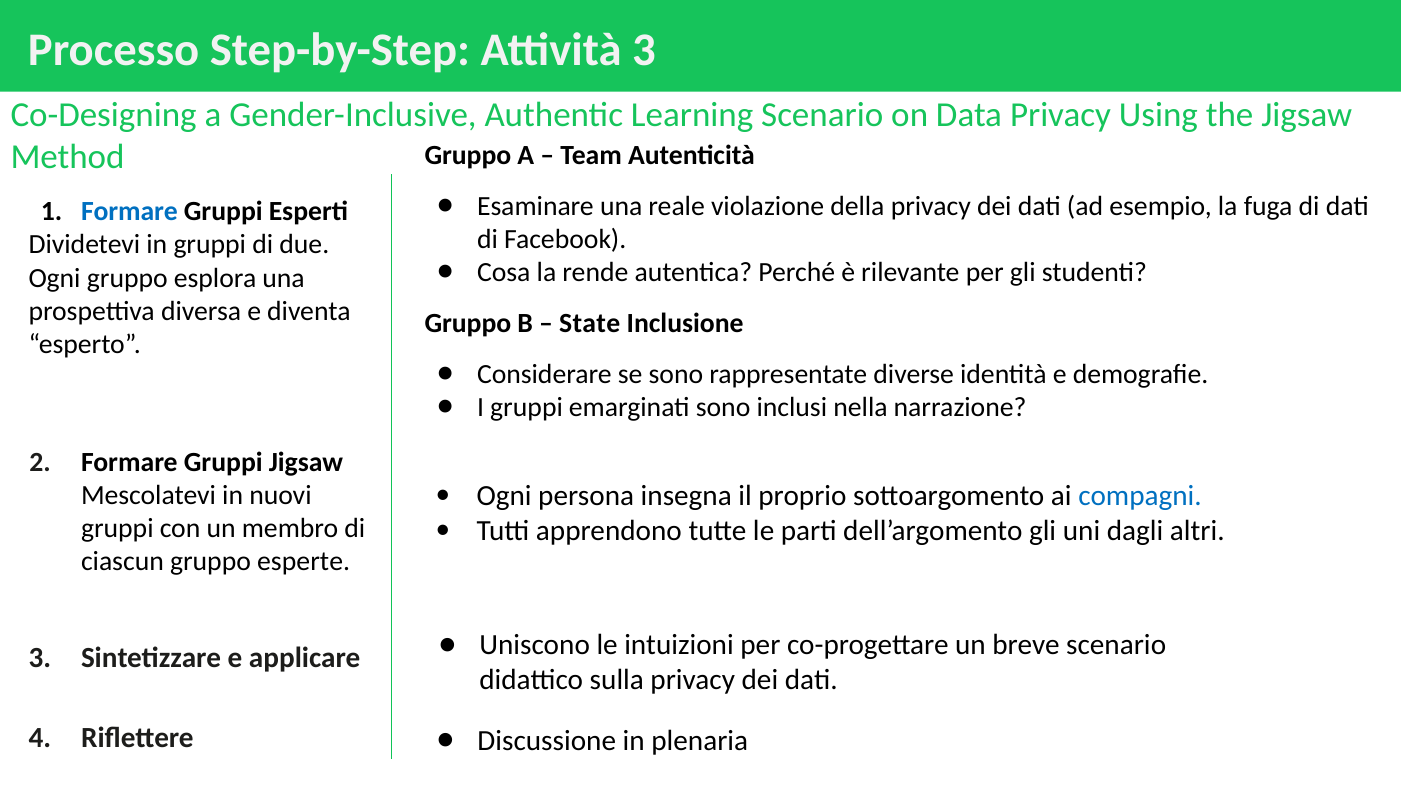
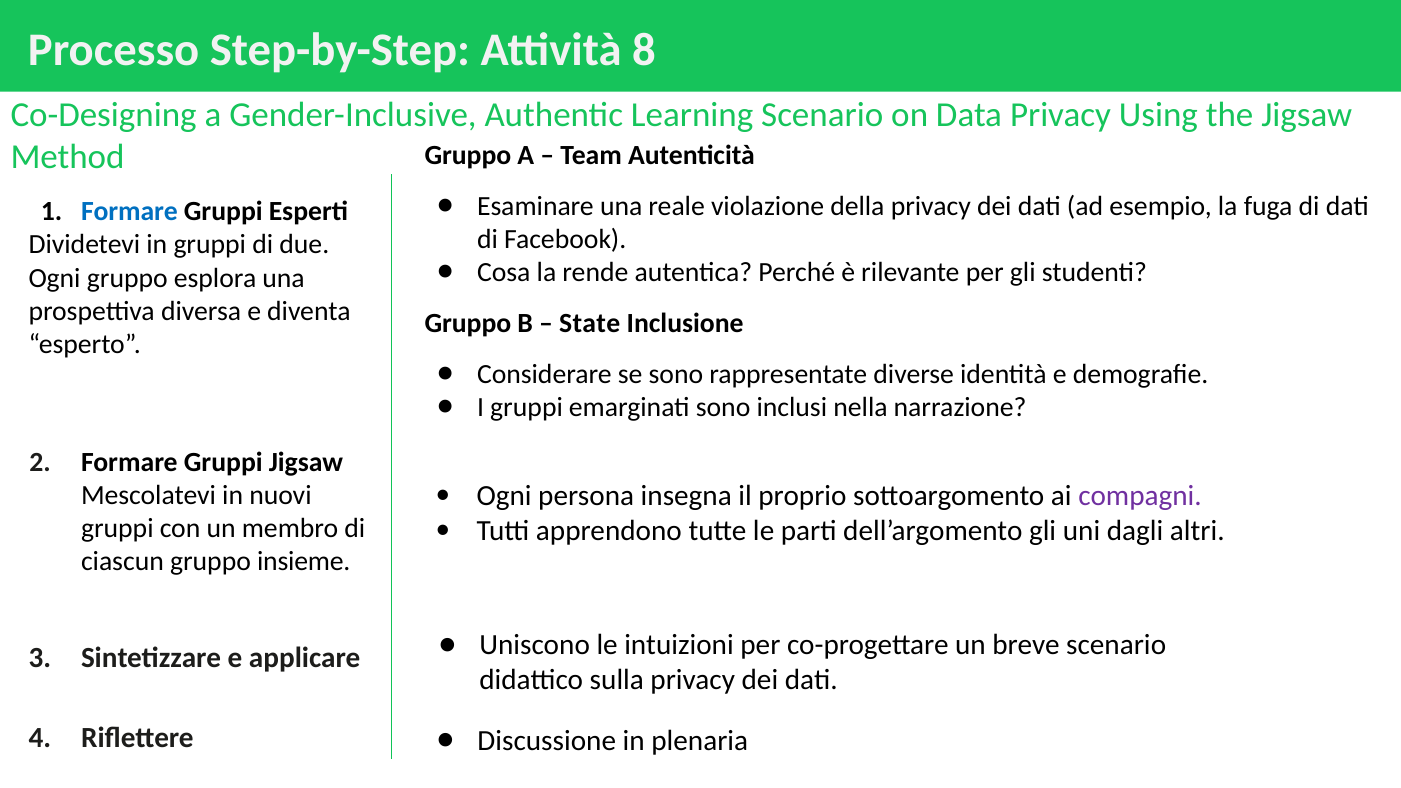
Attività 3: 3 -> 8 (644, 50)
compagni colour: blue -> purple (1140, 496)
esperte: esperte -> insieme (304, 562)
